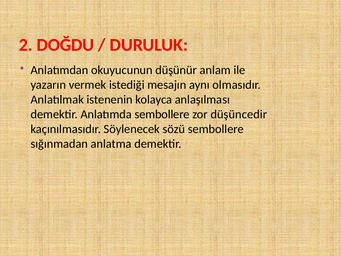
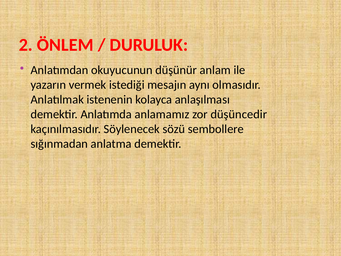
DOĞDU: DOĞDU -> ÖNLEM (65, 45)
Anlatımda sembollere: sembollere -> anlamamız (162, 114)
